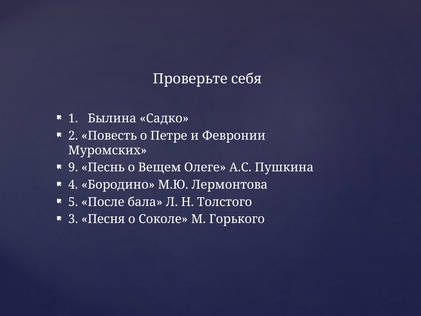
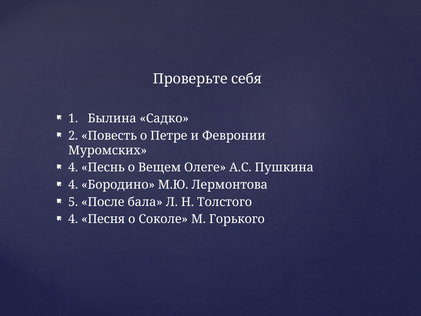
9: 9 -> 4 (73, 167)
3: 3 -> 4 (73, 219)
